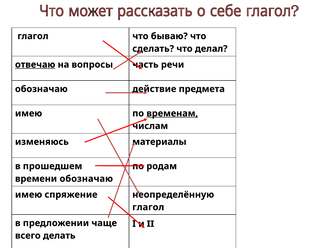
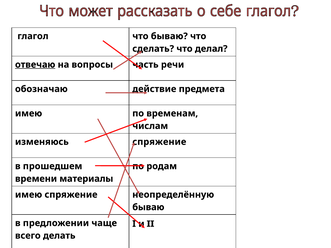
временам underline: present -> none (172, 114)
изменяюсь материалы: материалы -> спряжение (159, 142)
времени обозначаю: обозначаю -> материалы (86, 179)
глагол: глагол -> бываю (148, 207)
